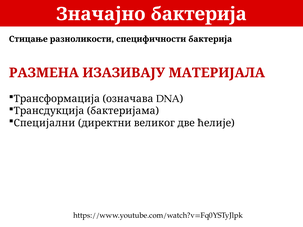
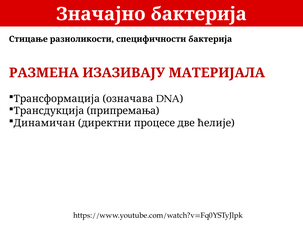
бактеријама: бактеријама -> припремања (123, 111)
Специјални: Специјални -> Динамичан (44, 123)
великог: великог -> процесе (154, 123)
